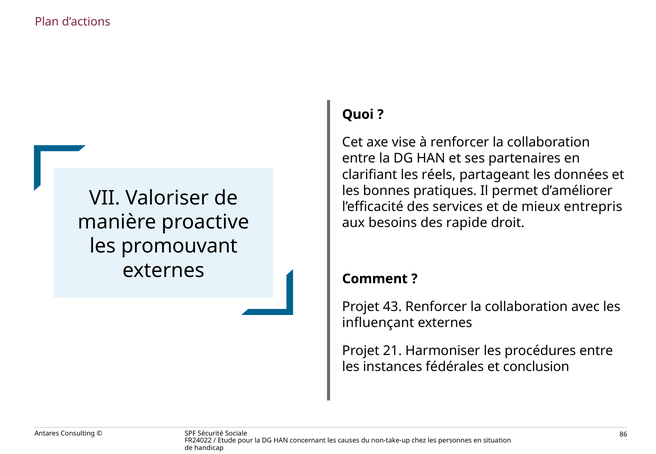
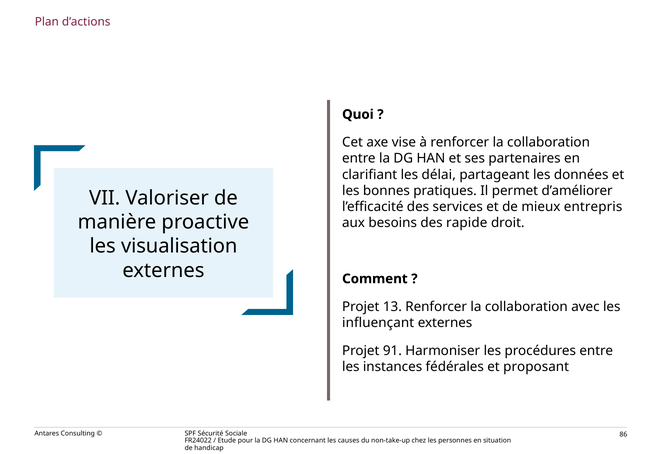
réels: réels -> délai (439, 175)
promouvant: promouvant -> visualisation (179, 246)
43: 43 -> 13 (392, 307)
21: 21 -> 91 (392, 351)
conclusion: conclusion -> proposant (536, 367)
